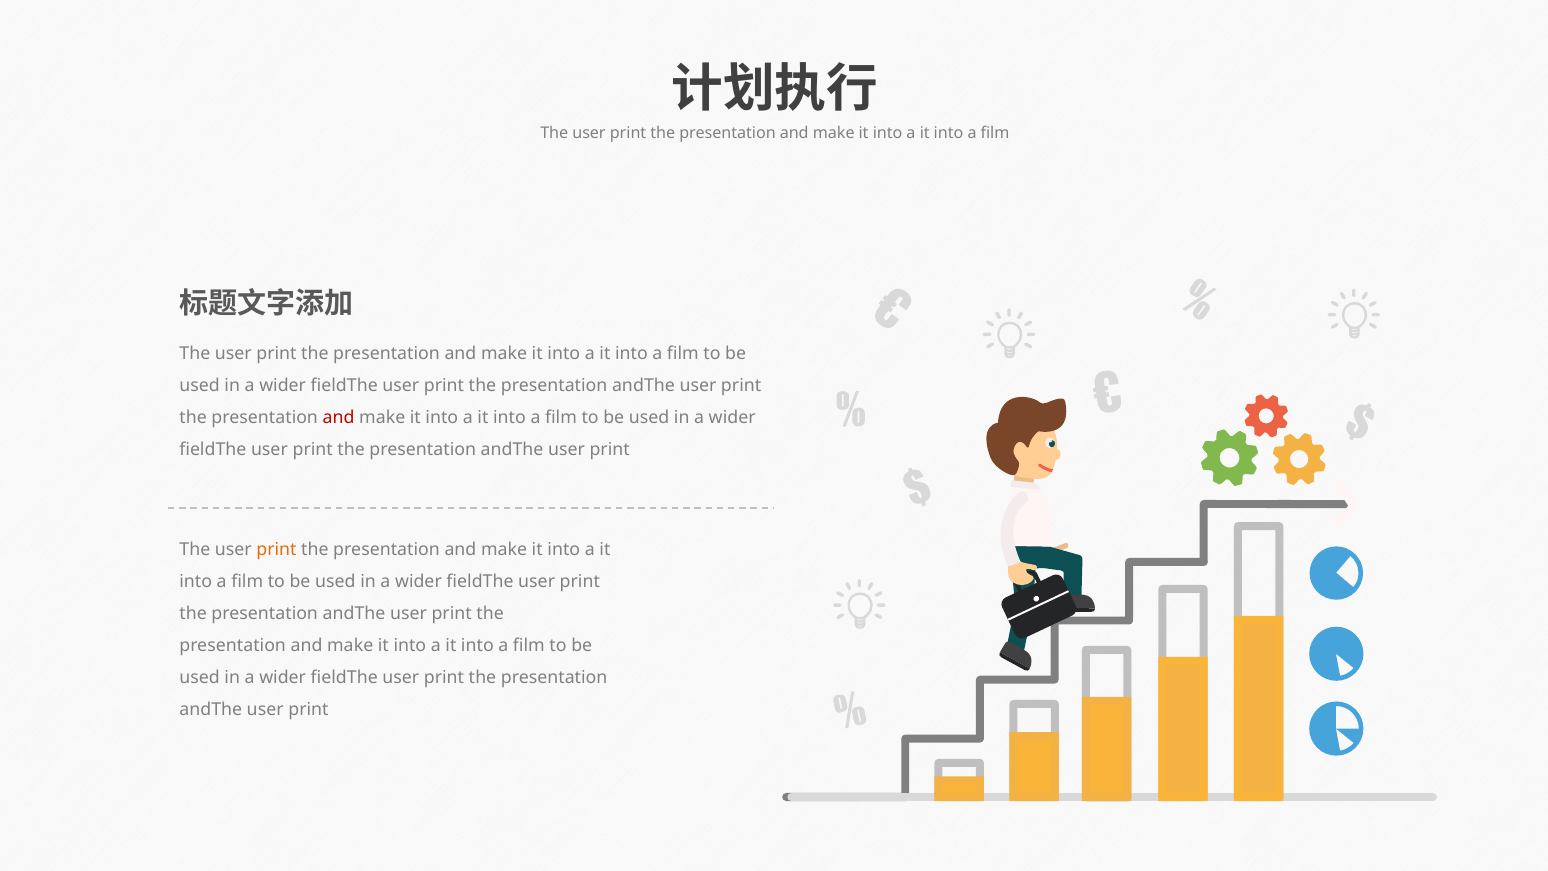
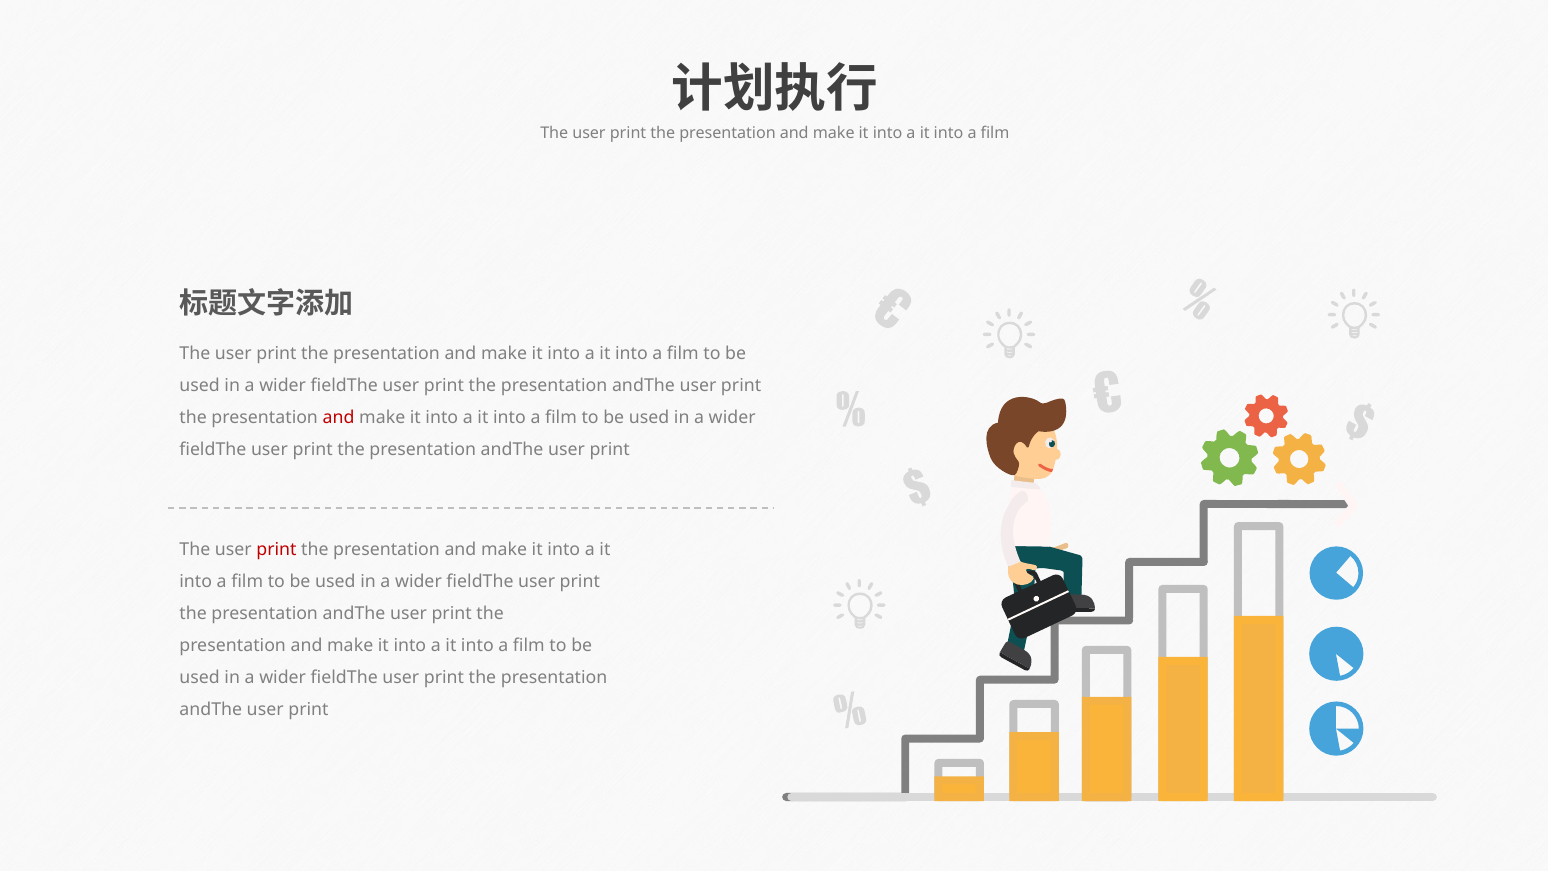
print colour: orange -> red (276, 550)
